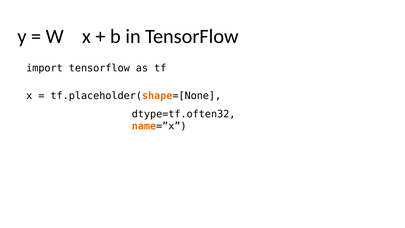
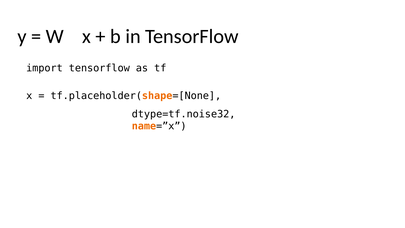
dtype=tf.often32: dtype=tf.often32 -> dtype=tf.noise32 (184, 114)
